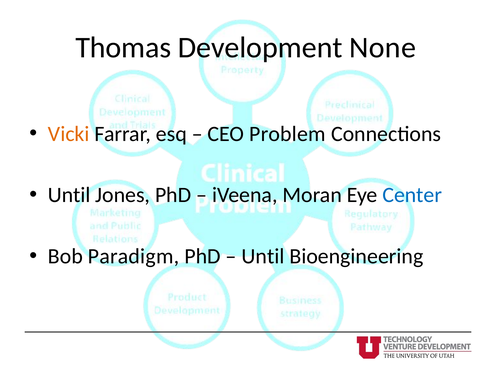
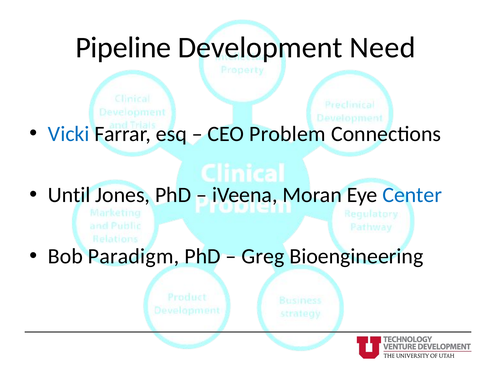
Thomas: Thomas -> Pipeline (123, 48)
None: None -> Need (383, 48)
Vicki colour: orange -> blue (69, 134)
Until: Until -> Greg (263, 256)
